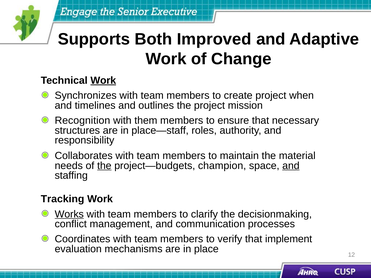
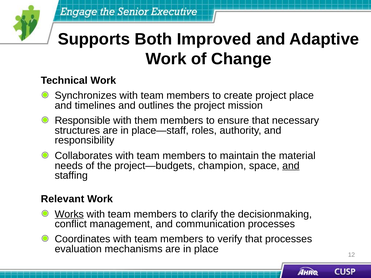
Work underline: present -> none (103, 81)
project when: when -> place (302, 96)
Recognition: Recognition -> Responsible (83, 121)
the underline: present -> none (104, 166)
Tracking: Tracking -> Relevant (63, 199)
that implement: implement -> processes (289, 239)
